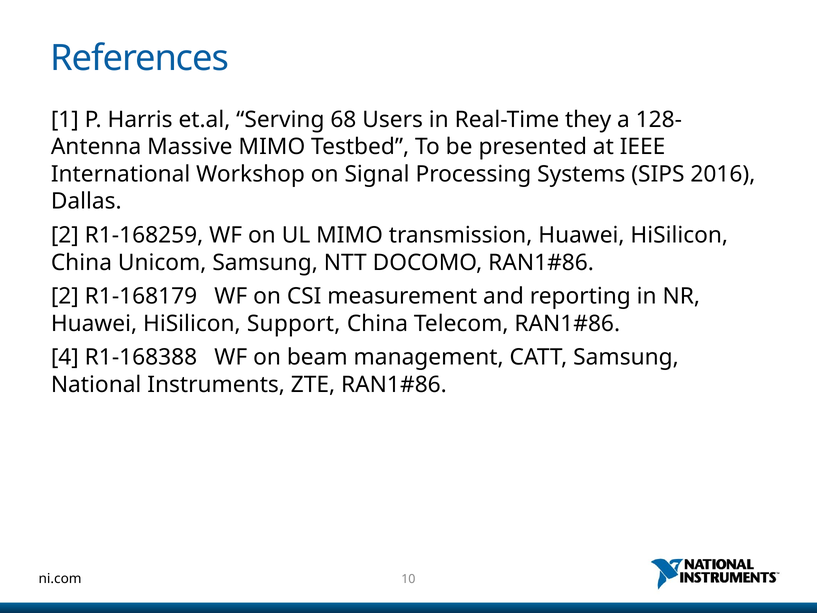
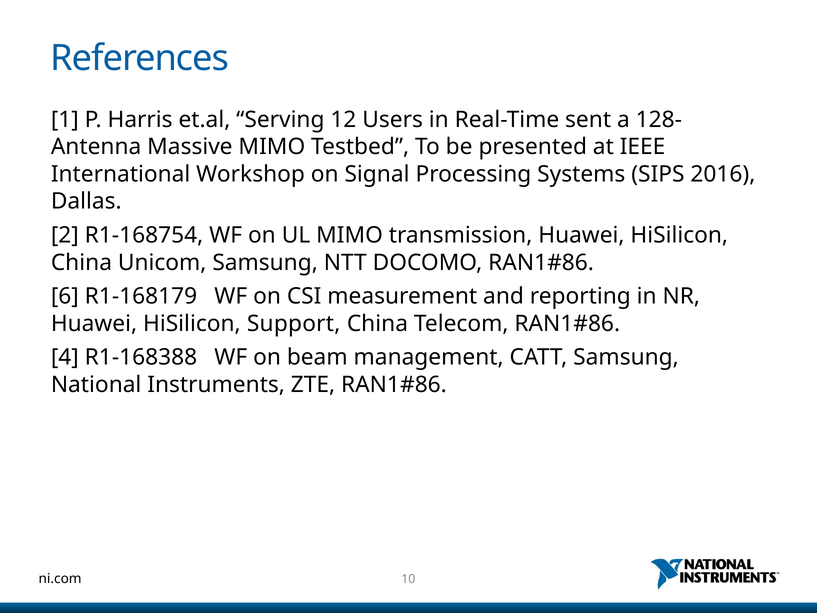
68: 68 -> 12 (343, 120)
they: they -> sent (588, 120)
R1-168259: R1-168259 -> R1-168754 (144, 235)
2: 2 -> 6 (65, 296)
